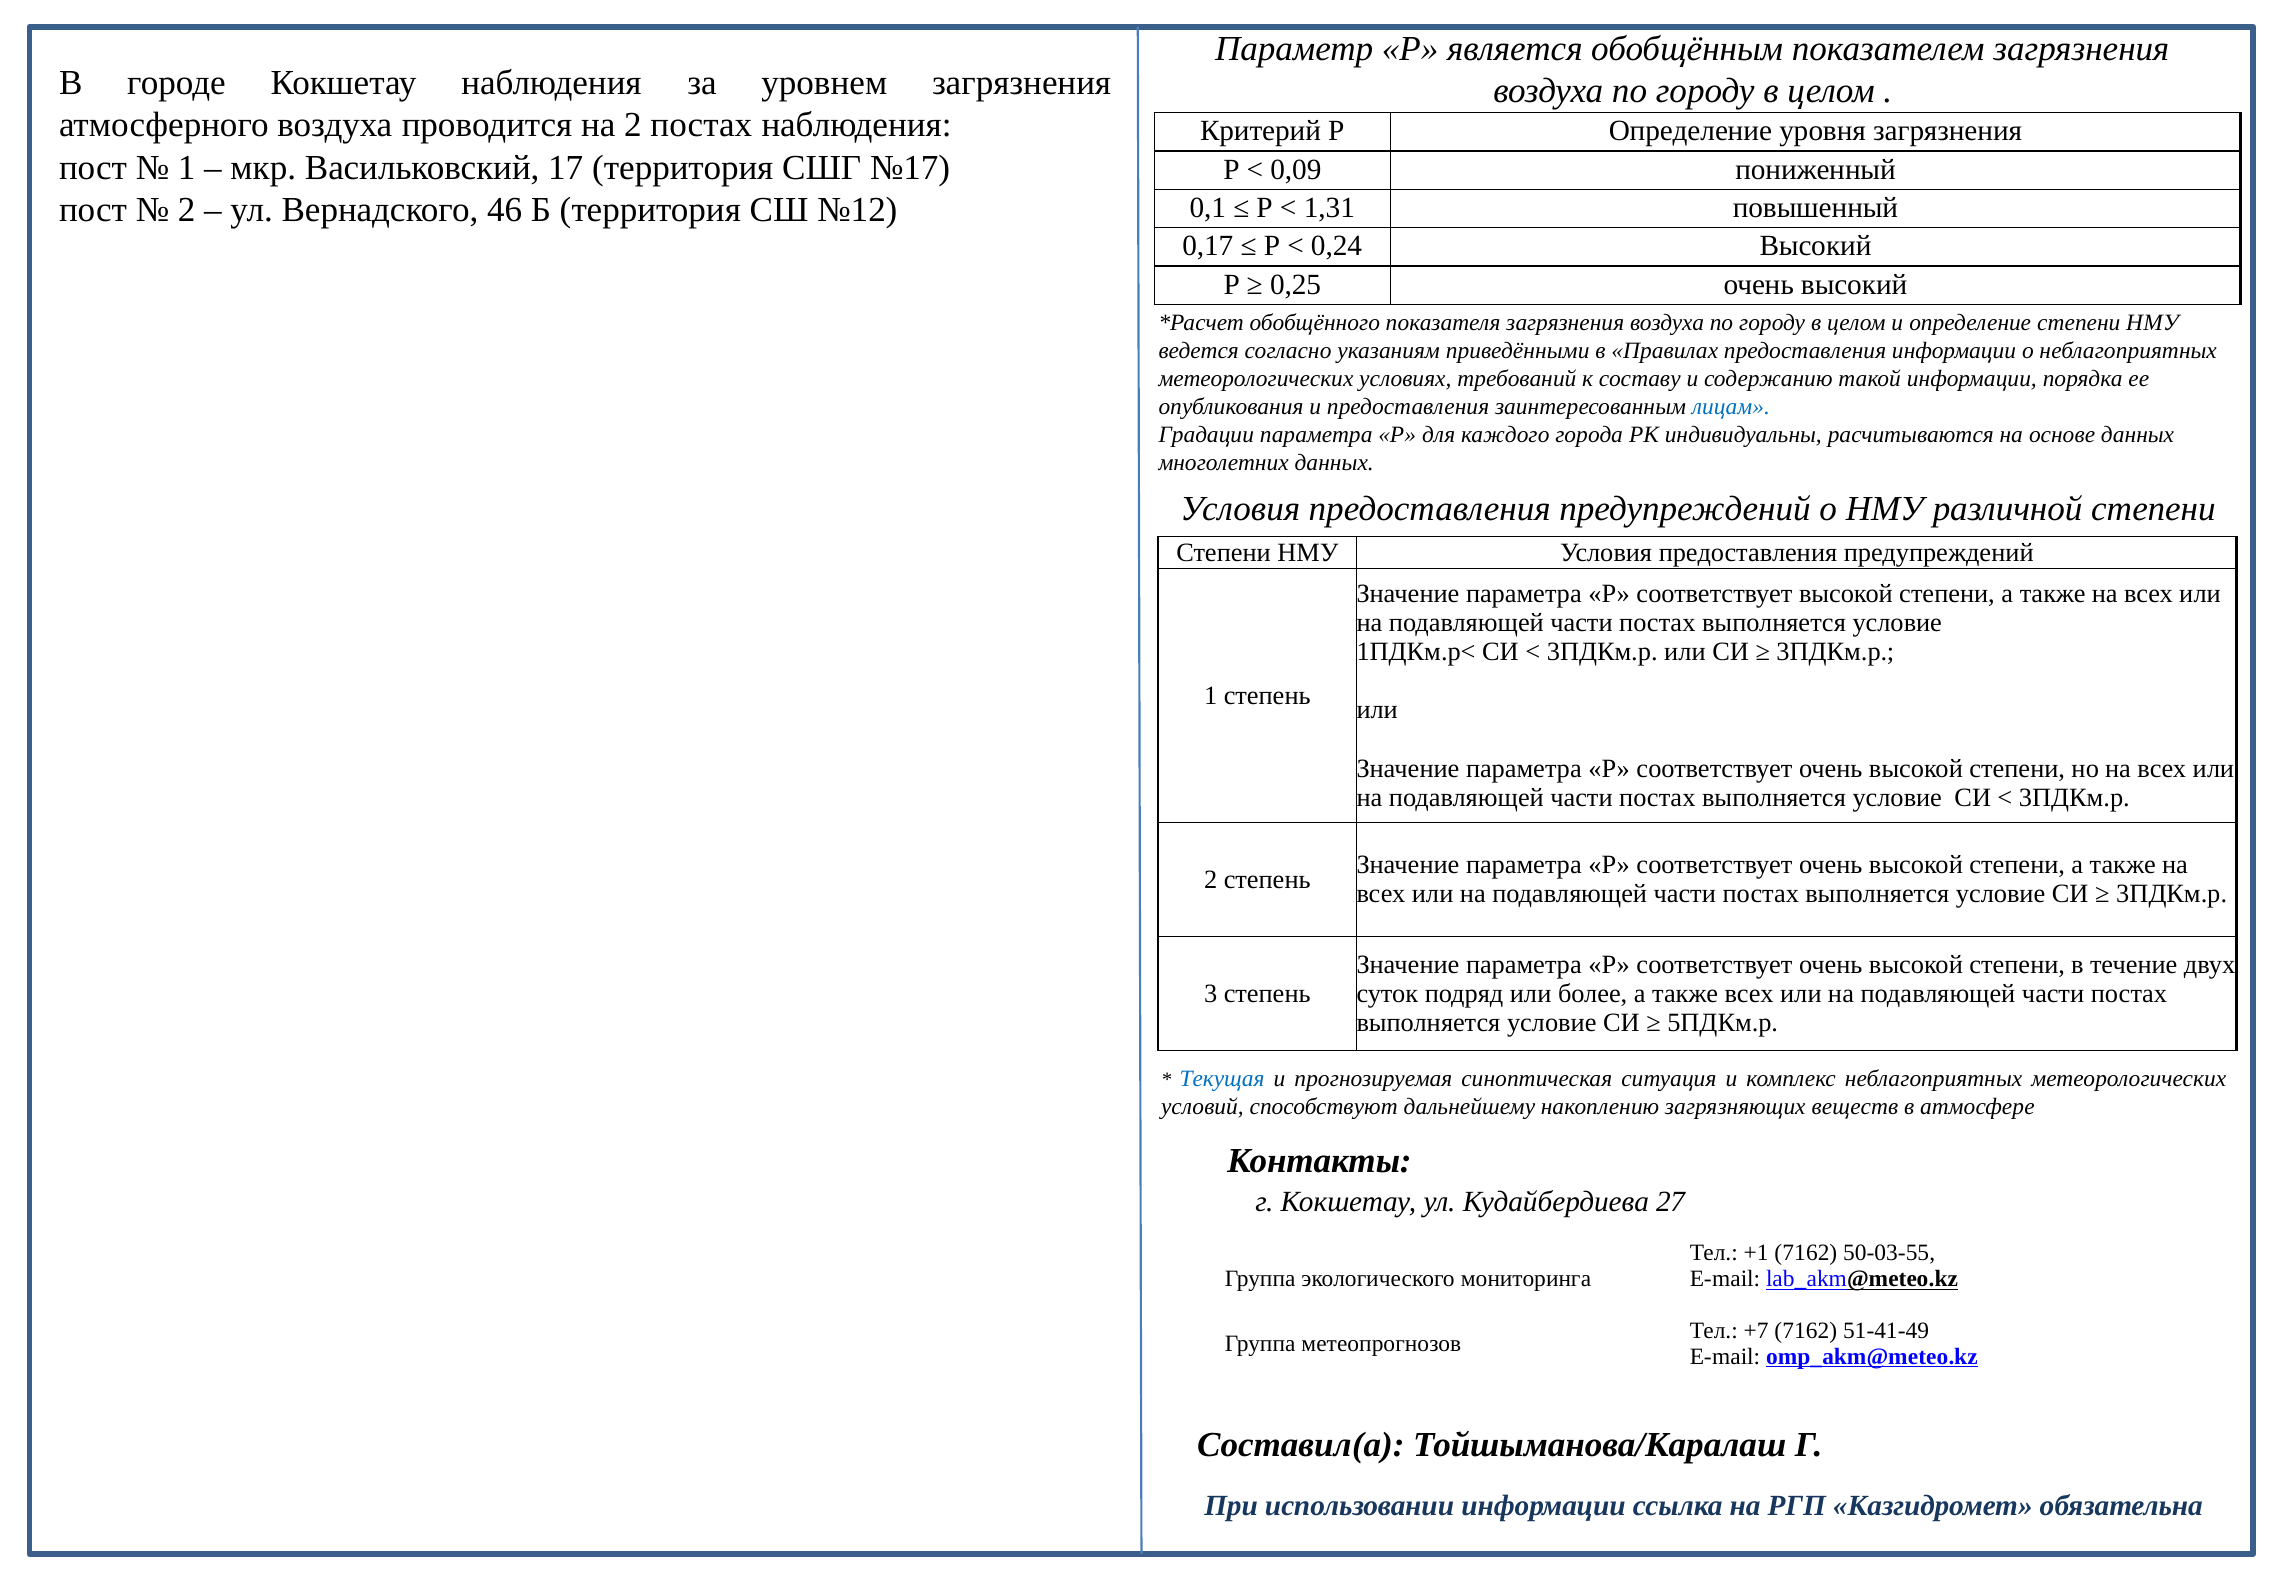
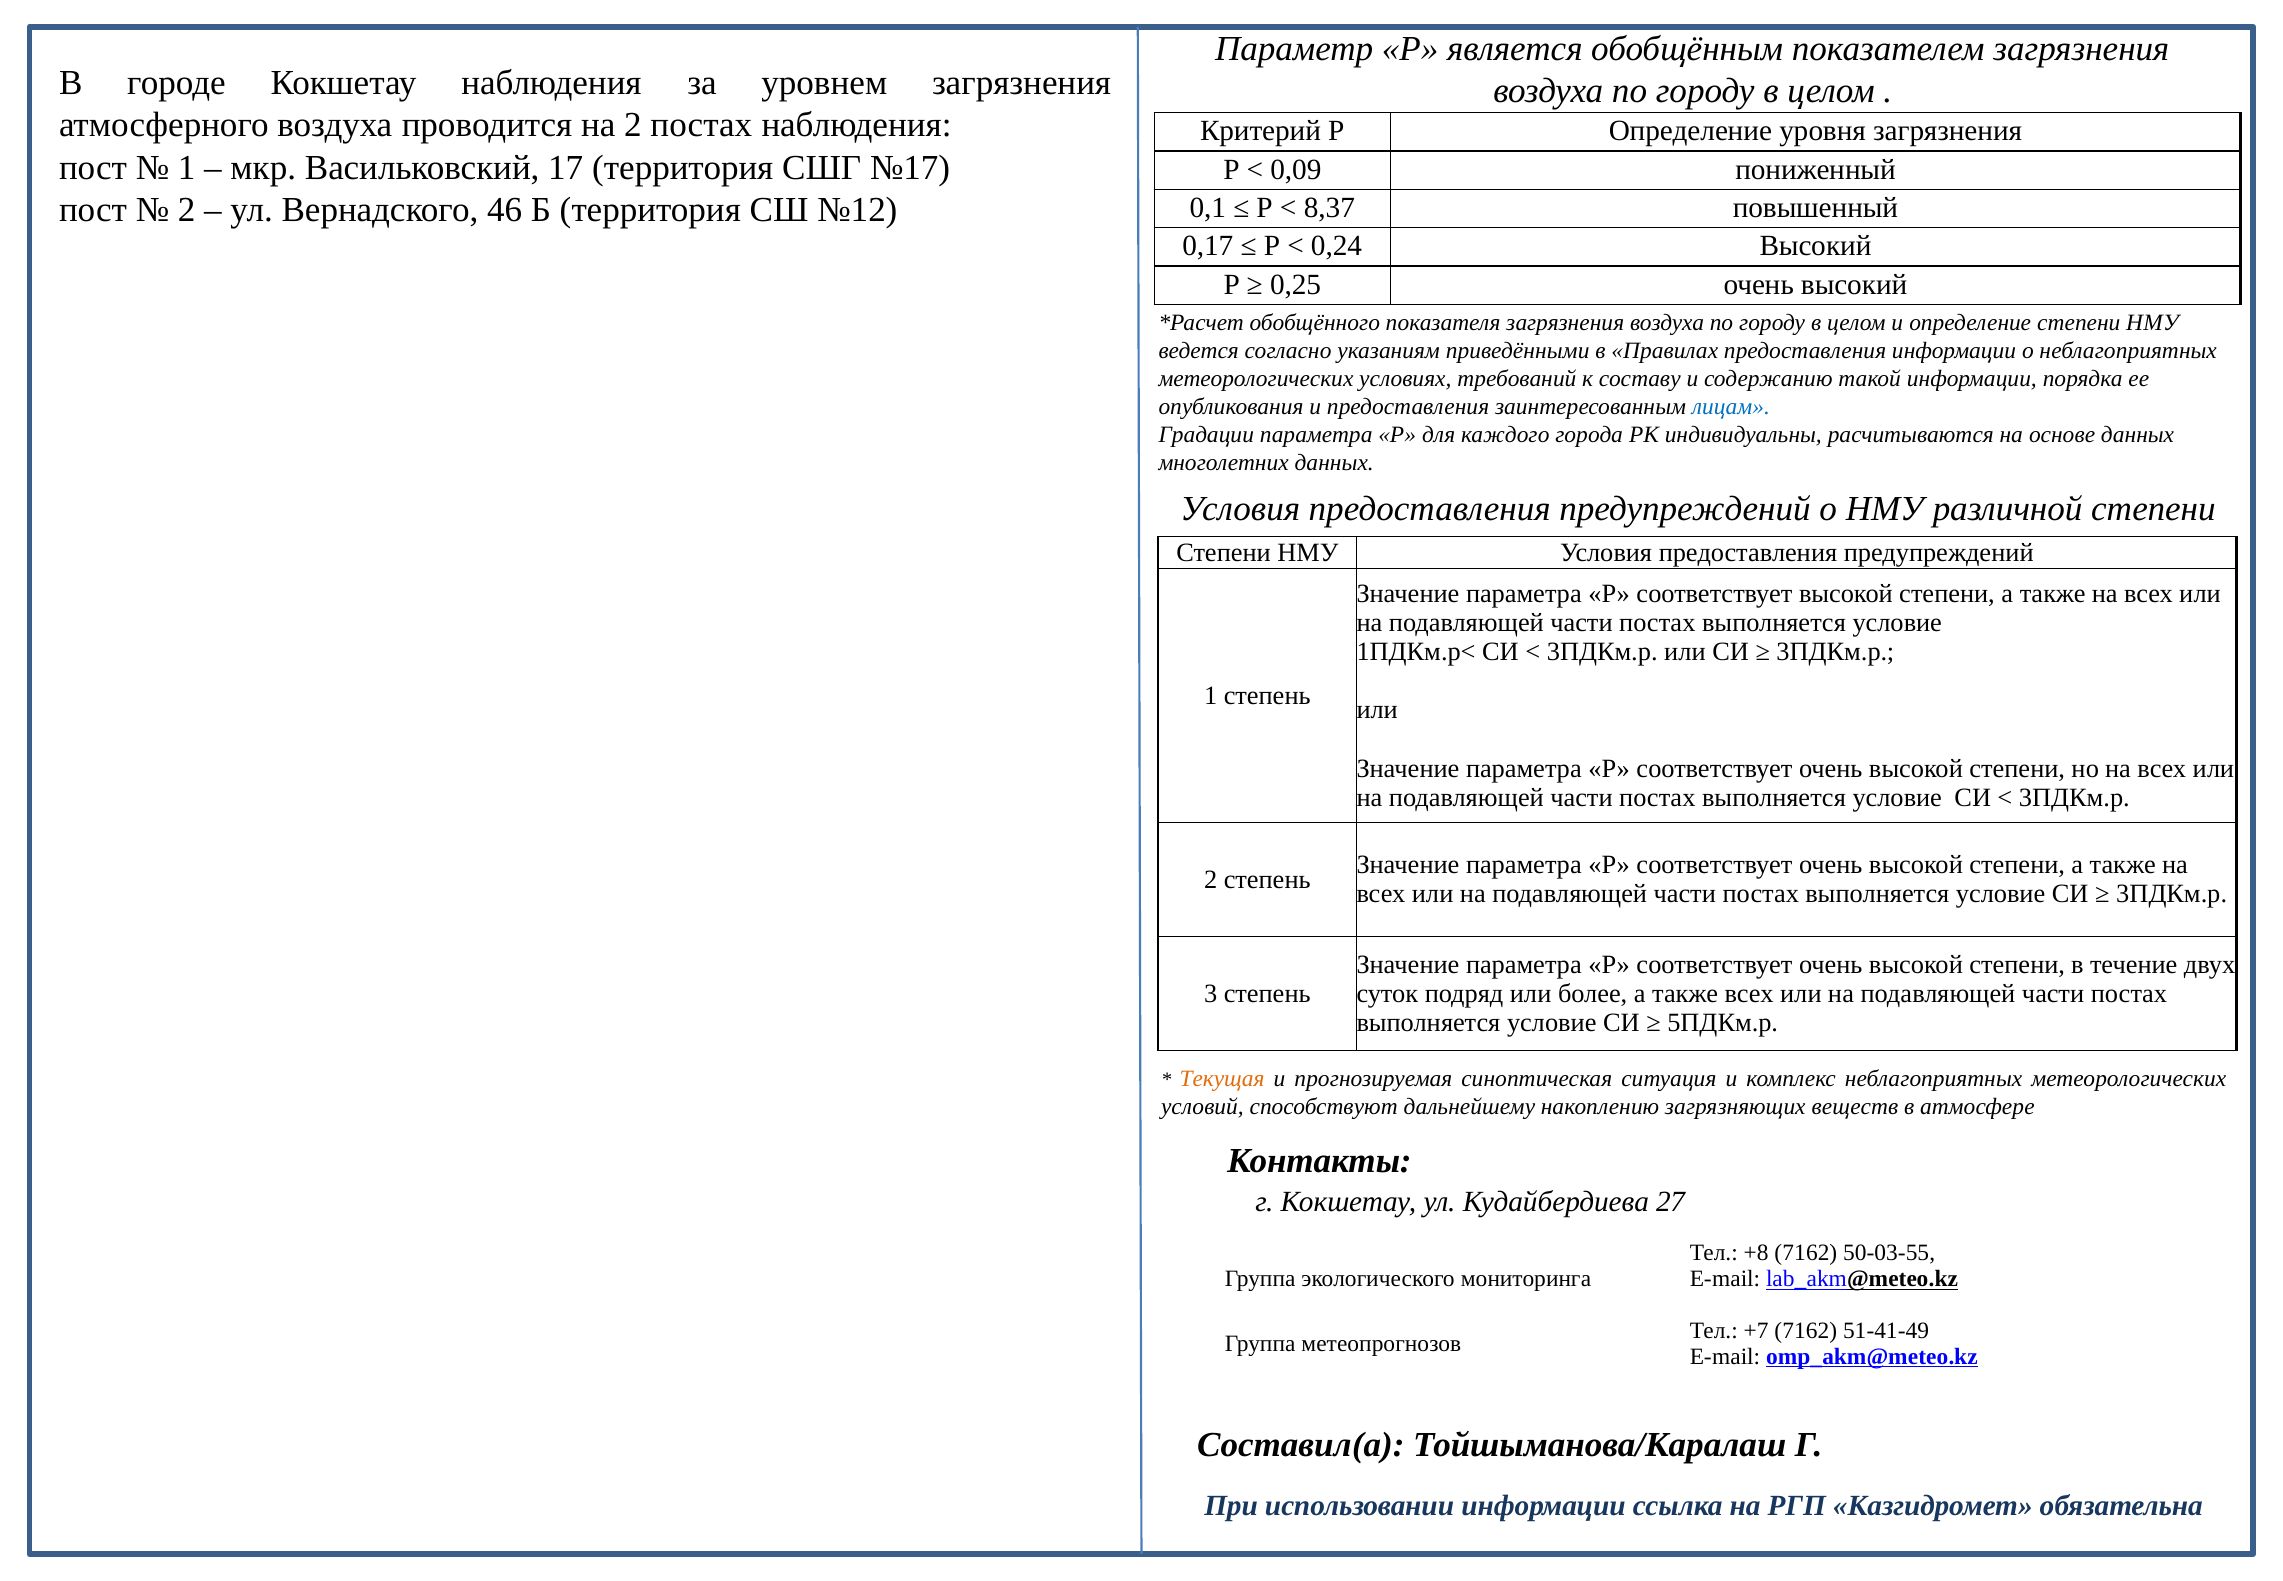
1,31: 1,31 -> 8,37 (1329, 208)
Текущая colour: blue -> orange (1222, 1078)
+1: +1 -> +8 (1756, 1253)
